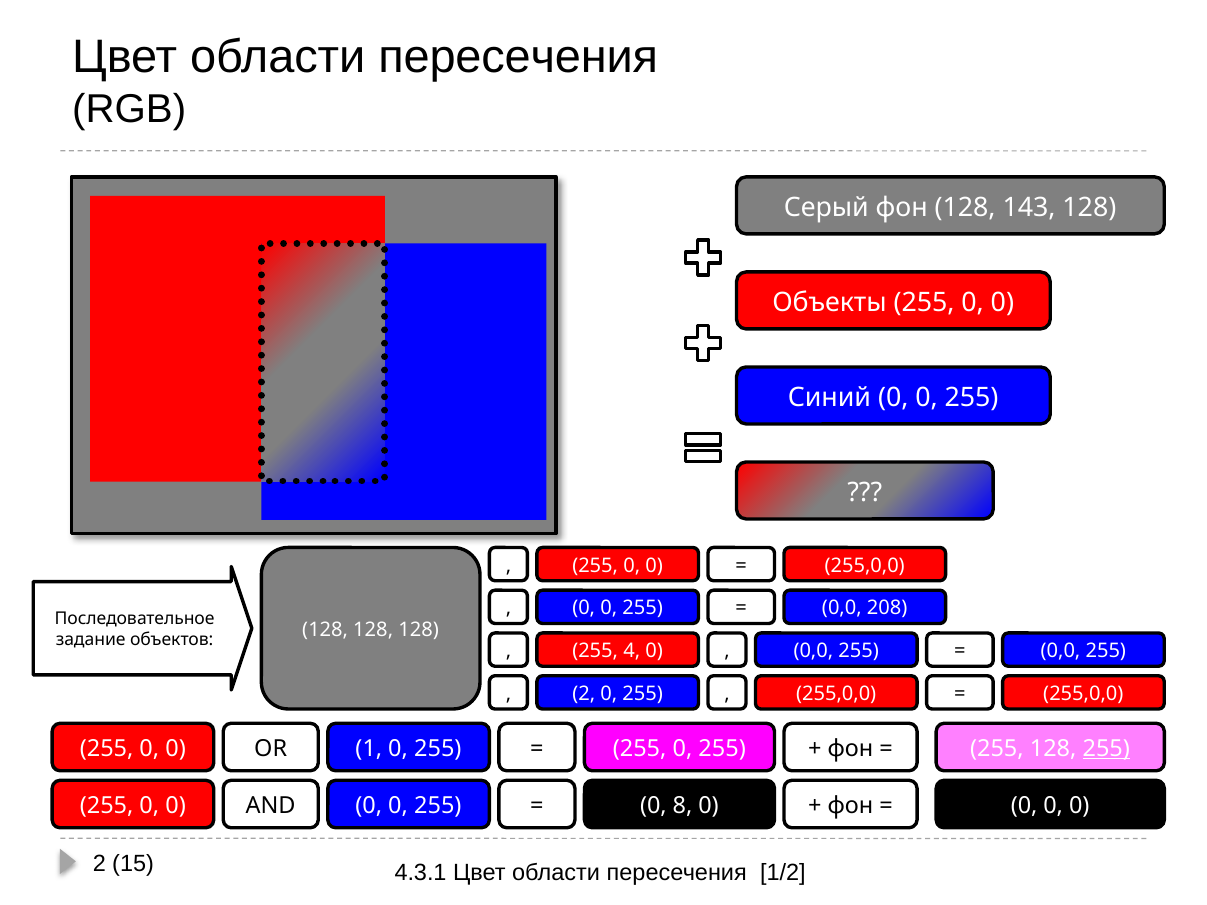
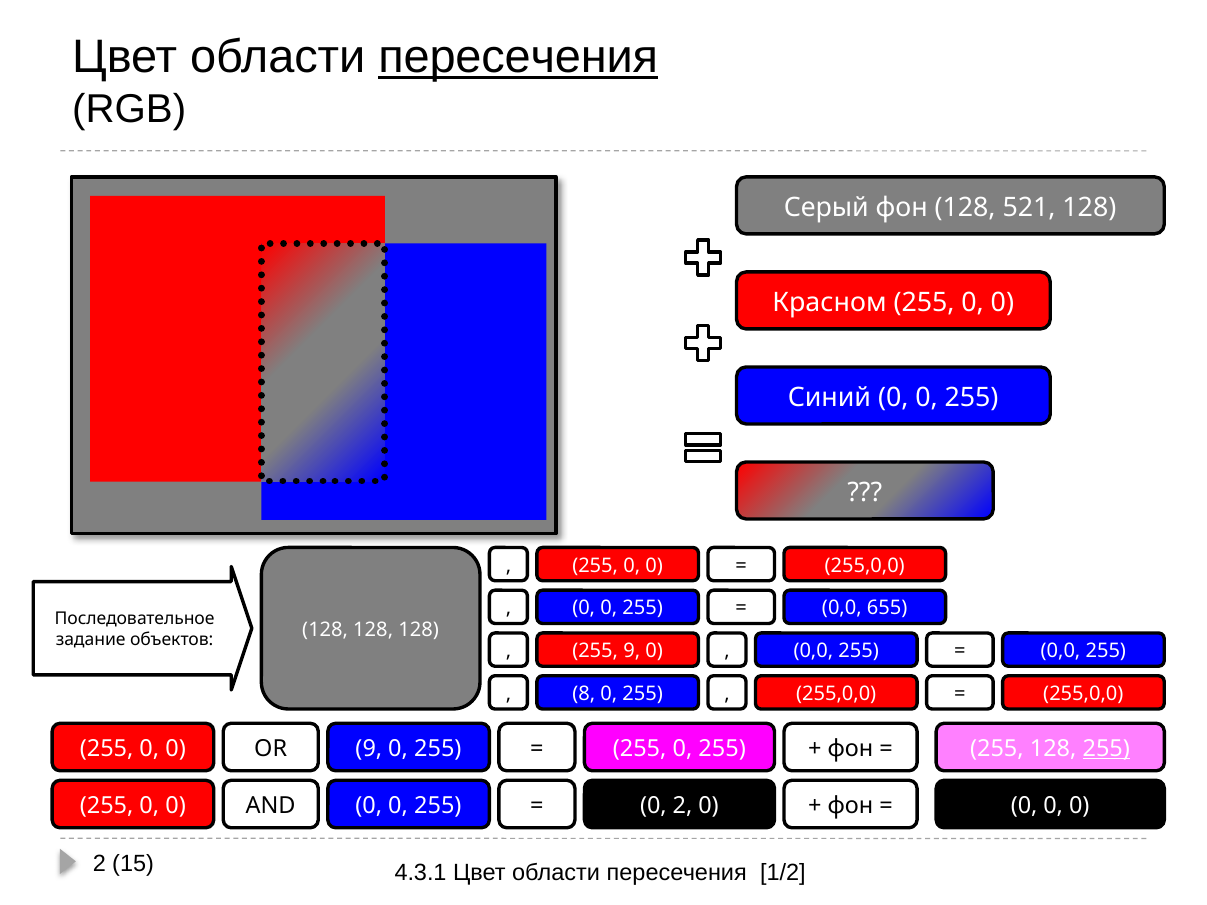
пересечения underline: none -> present (518, 57)
143: 143 -> 521 (1029, 207)
Объекты: Объекты -> Красном (829, 302)
208: 208 -> 655 (887, 608)
255 4: 4 -> 9 (632, 651)
2: 2 -> 8 (584, 694)
OR 1: 1 -> 9 (369, 749)
0 8: 8 -> 2 (683, 806)
